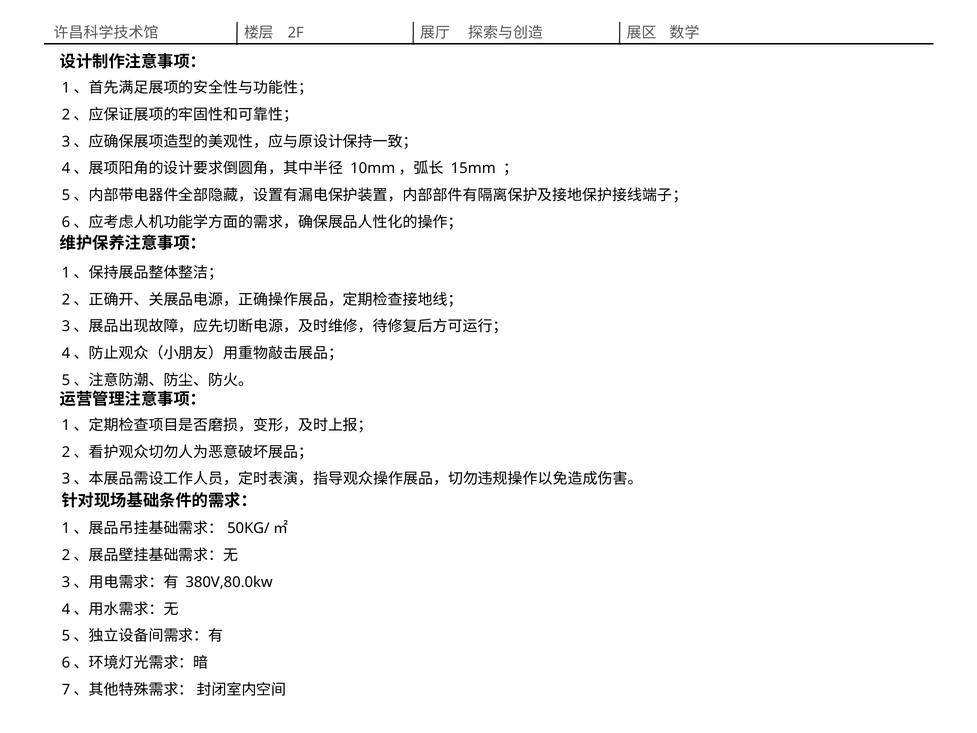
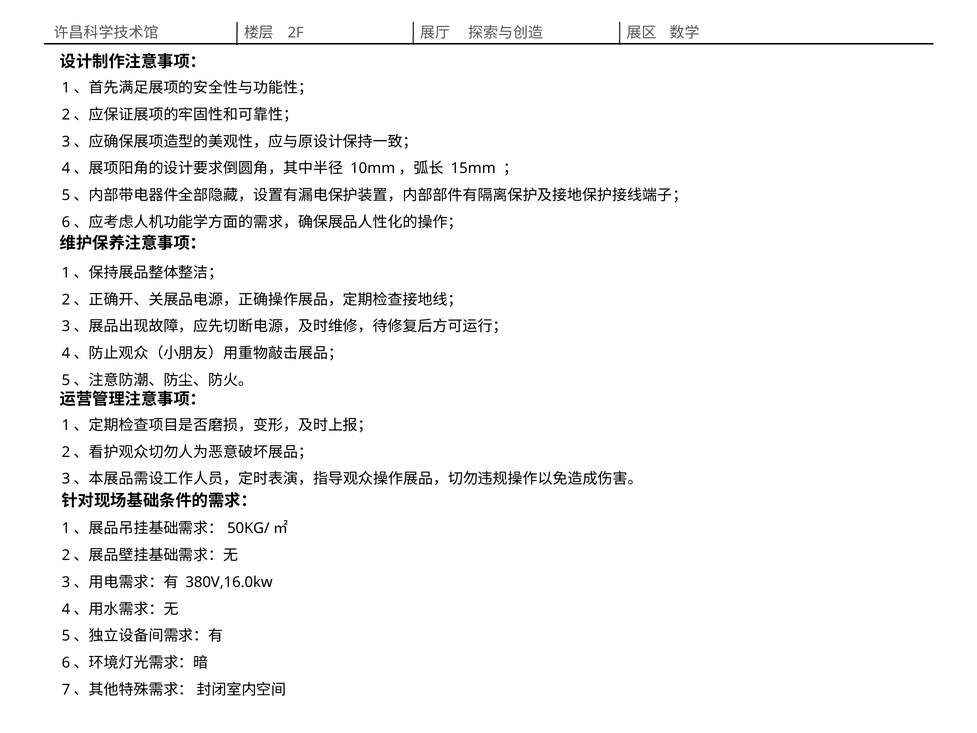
380V,80.0kw: 380V,80.0kw -> 380V,16.0kw (229, 582)
